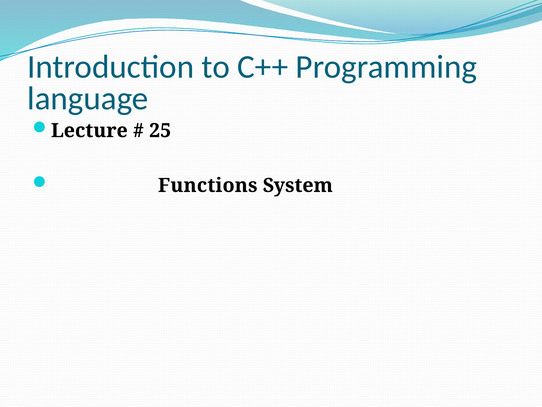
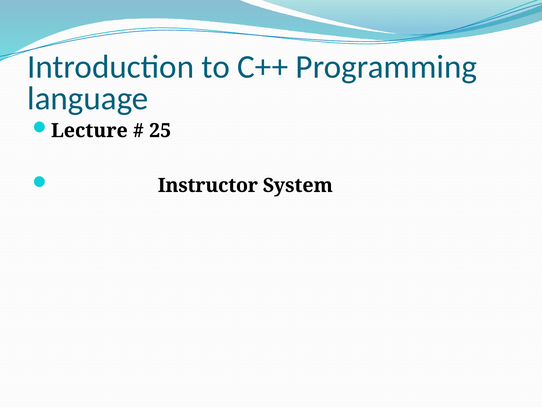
Functions: Functions -> Instructor (208, 185)
